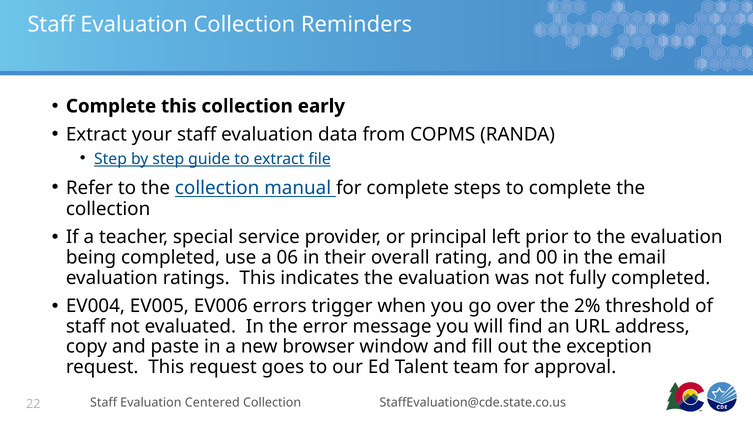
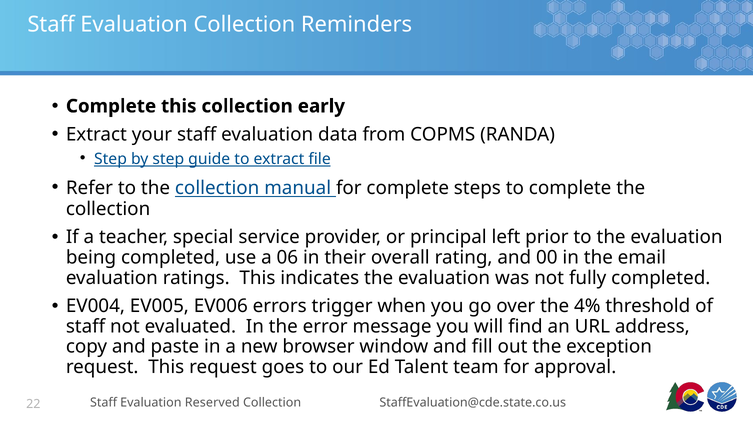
2%: 2% -> 4% (587, 306)
Centered: Centered -> Reserved (212, 402)
